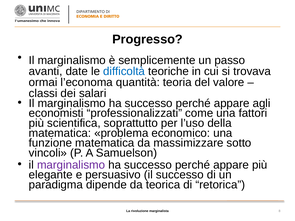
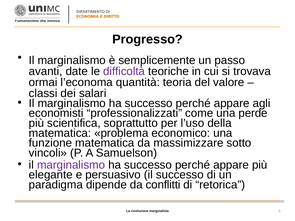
difficoltà colour: blue -> purple (124, 71)
fattori: fattori -> perde (253, 113)
teorica: teorica -> conflitti (163, 185)
